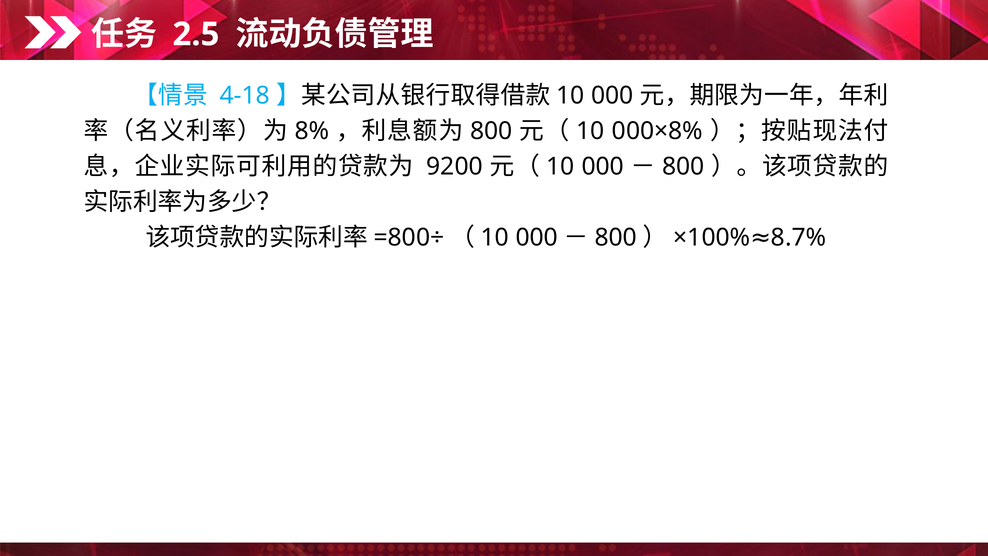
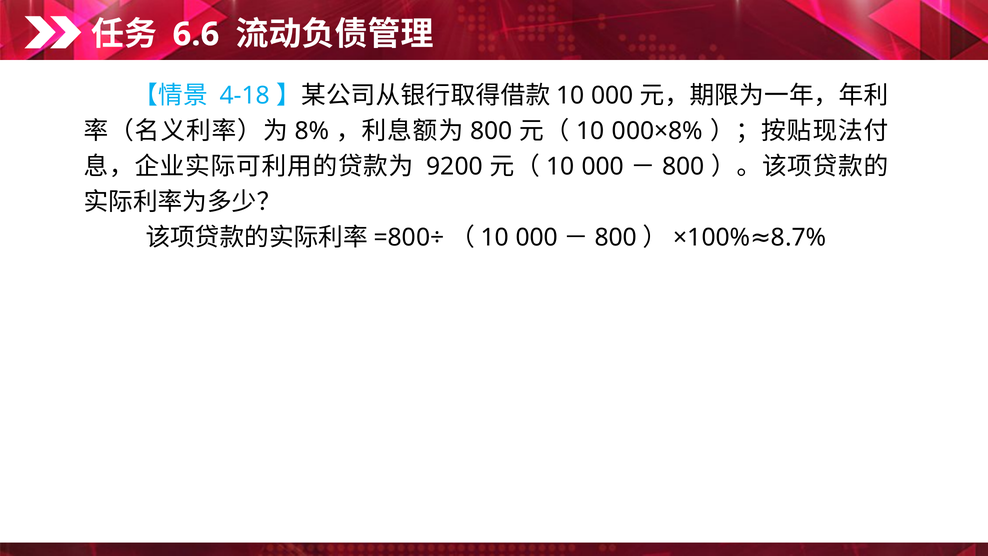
2.5: 2.5 -> 6.6 (196, 34)
